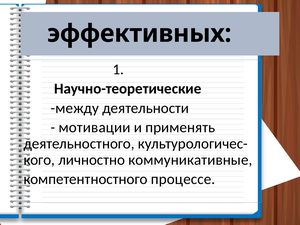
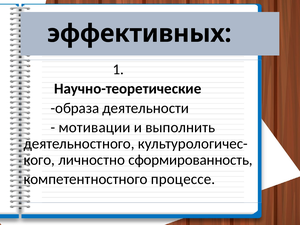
между: между -> образа (75, 108)
применять: применять -> выполнить (180, 127)
коммуникативные: коммуникативные -> сформированность (190, 160)
